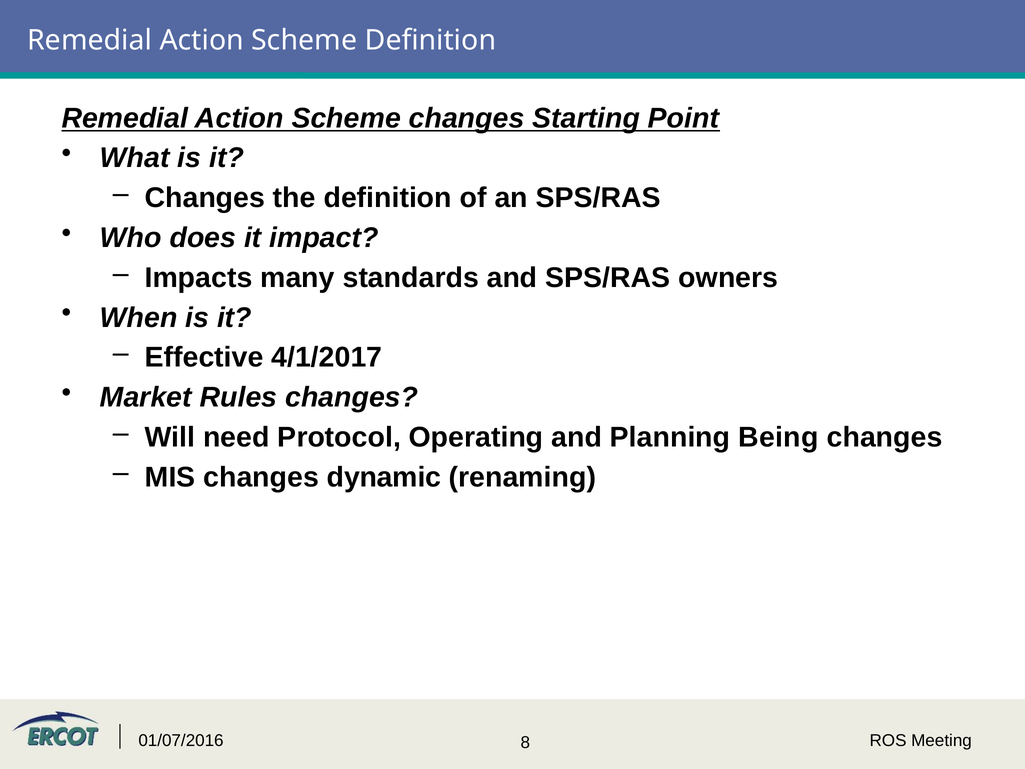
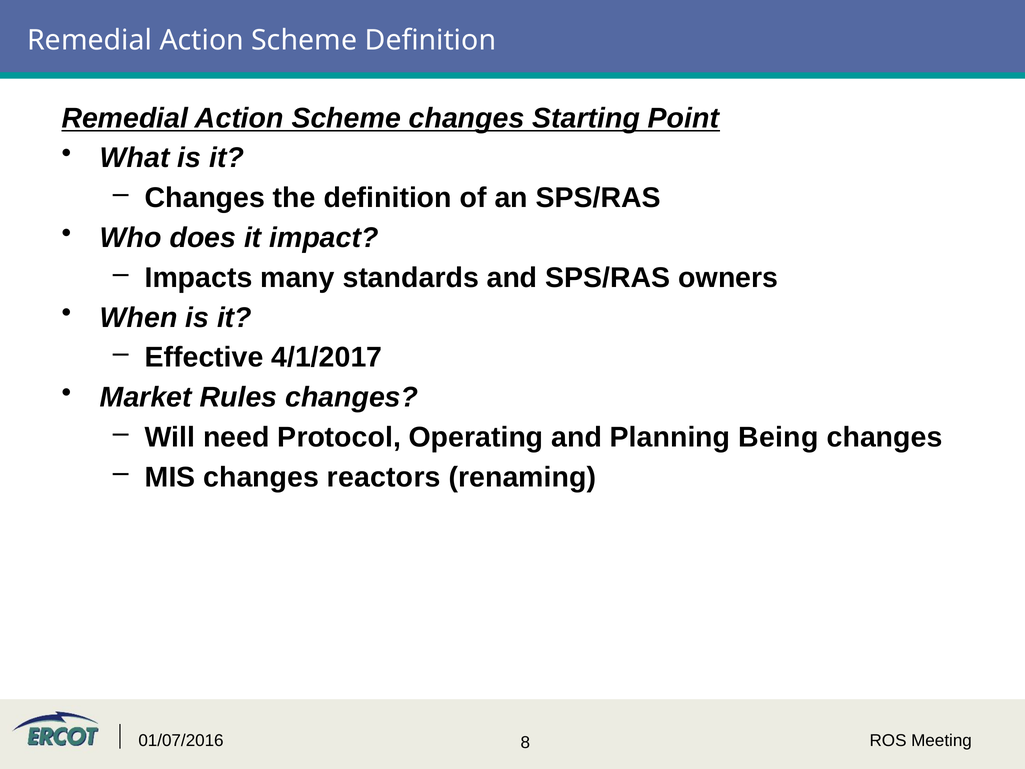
dynamic: dynamic -> reactors (384, 477)
